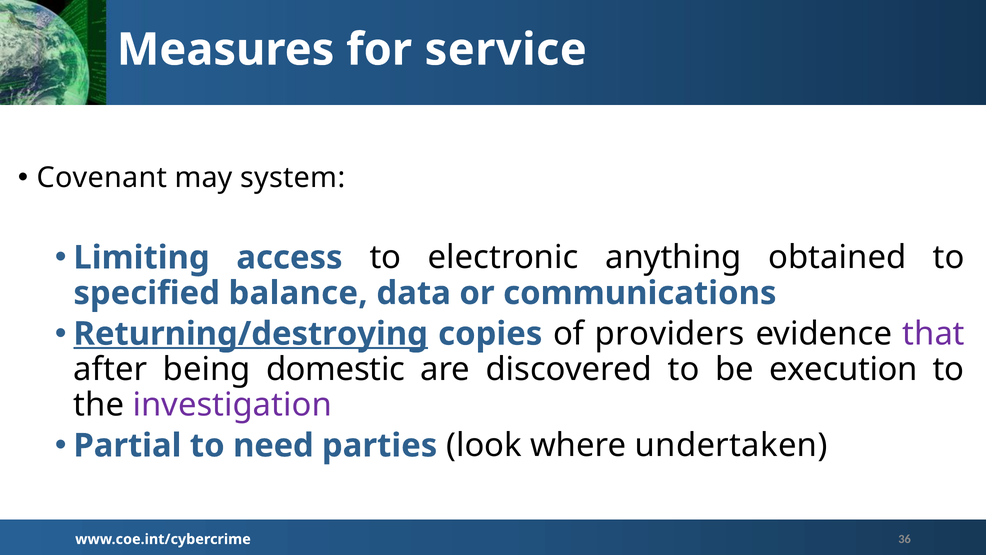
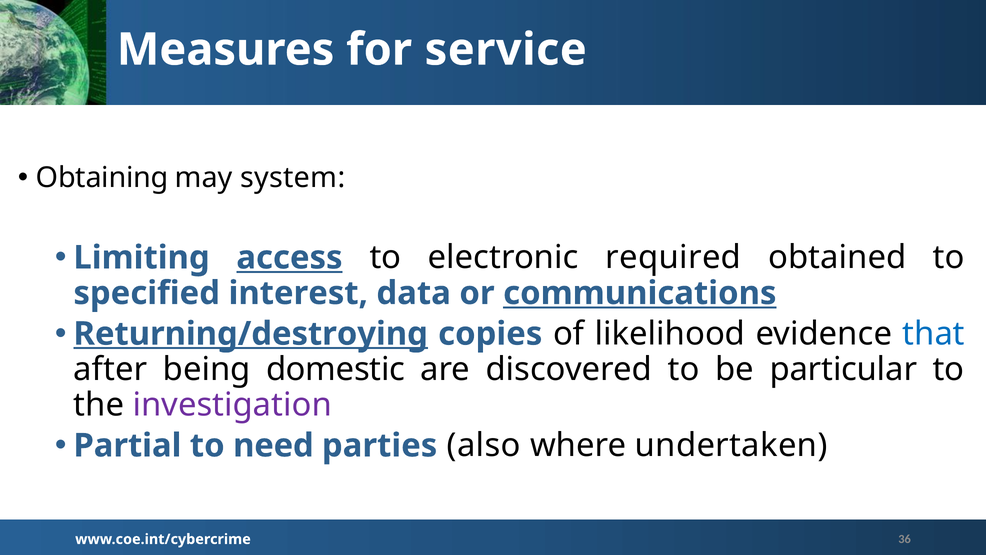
Covenant: Covenant -> Obtaining (102, 178)
access underline: none -> present (289, 257)
anything: anything -> required (673, 257)
balance: balance -> interest (298, 293)
communications underline: none -> present (640, 293)
providers: providers -> likelihood (670, 334)
that colour: purple -> blue (934, 334)
execution: execution -> particular (843, 369)
look: look -> also (484, 445)
